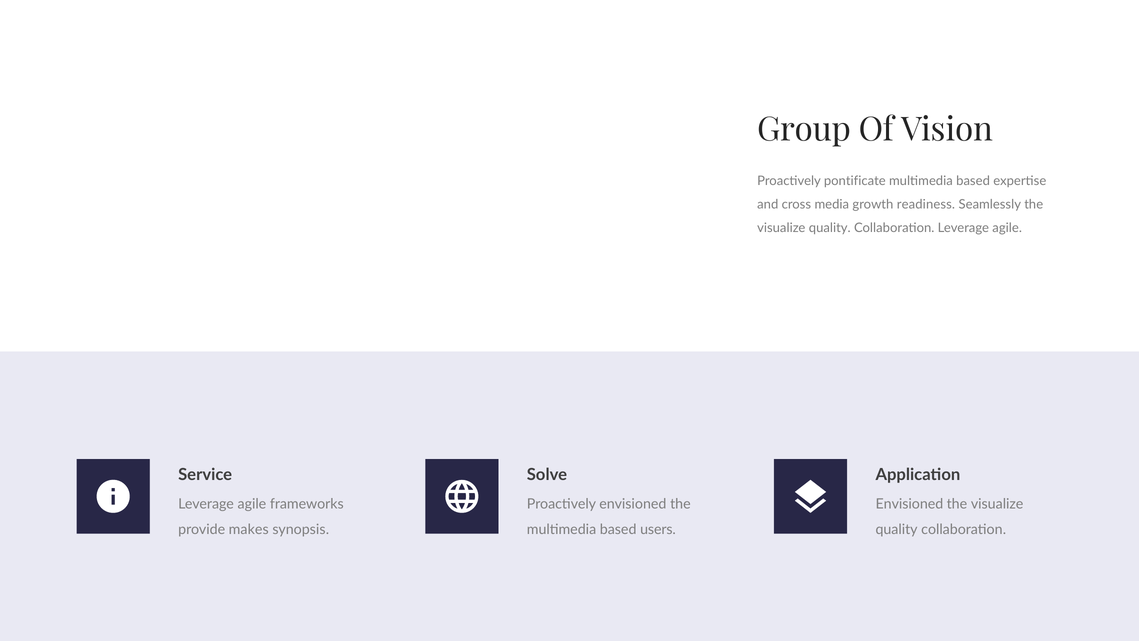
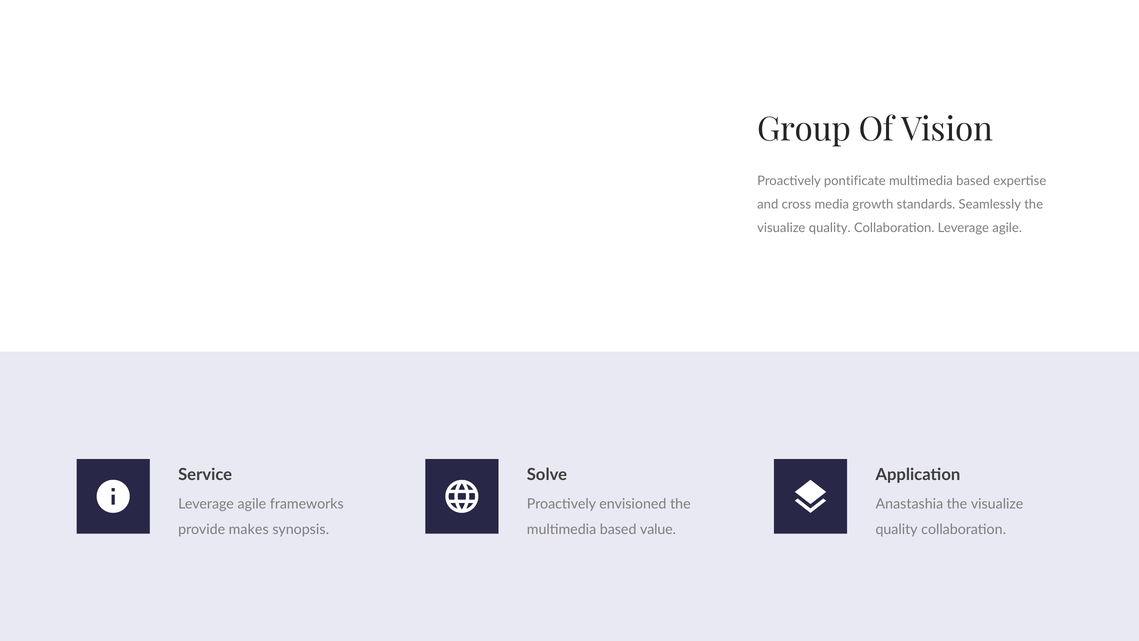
readiness: readiness -> standards (926, 204)
Envisioned: Envisioned -> Anastashia (909, 504)
users: users -> value (658, 529)
